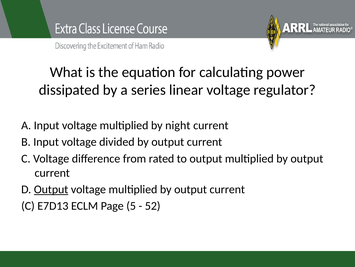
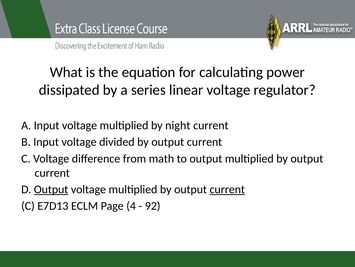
rated: rated -> math (161, 158)
current underline: none -> present (227, 189)
5: 5 -> 4 (131, 206)
52: 52 -> 92 (153, 206)
